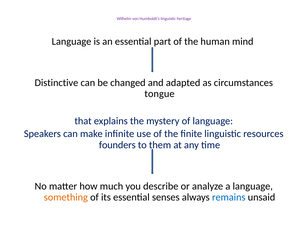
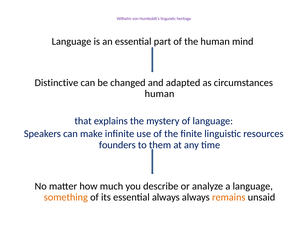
tongue: tongue -> human (160, 94)
essential senses: senses -> always (166, 197)
remains colour: blue -> orange (229, 197)
